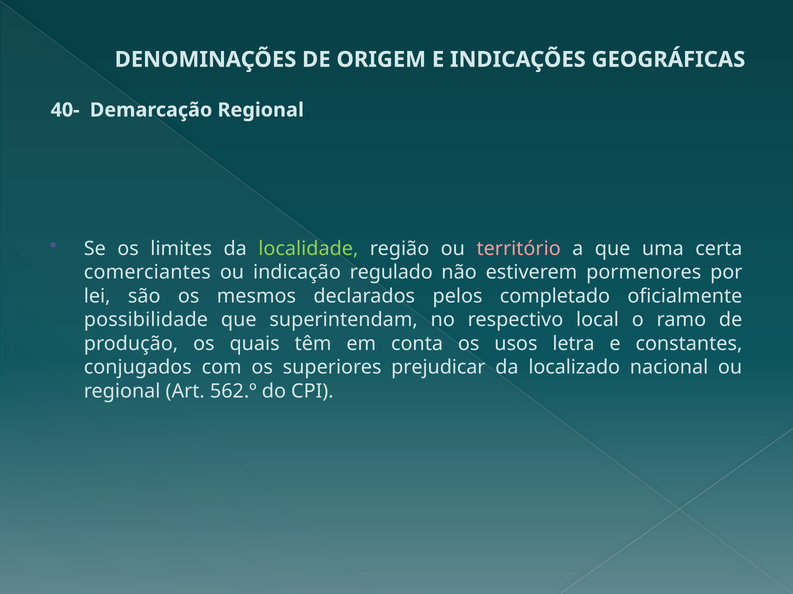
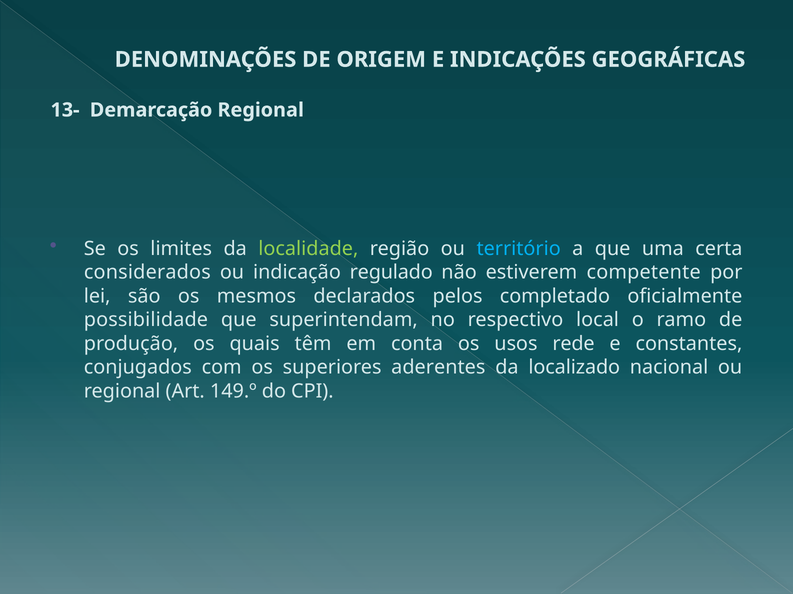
40-: 40- -> 13- (65, 110)
território colour: pink -> light blue (519, 249)
comerciantes: comerciantes -> considerados (147, 273)
pormenores: pormenores -> competente (644, 273)
letra: letra -> rede (574, 344)
prejudicar: prejudicar -> aderentes (438, 368)
562.º: 562.º -> 149.º (233, 392)
